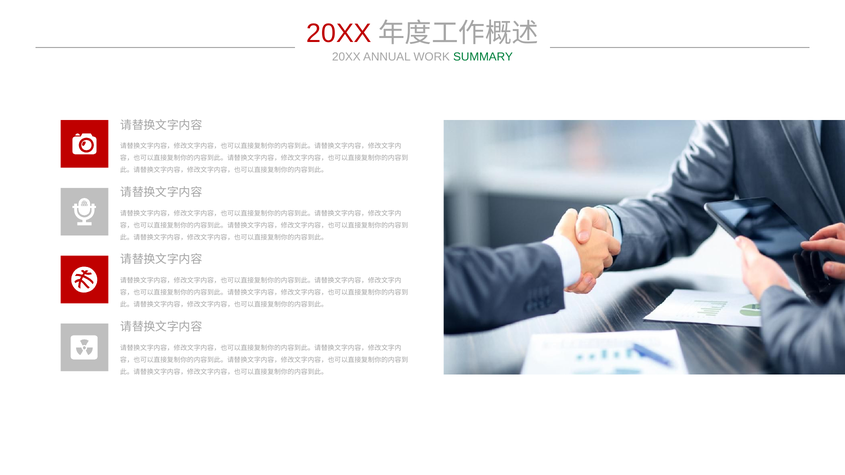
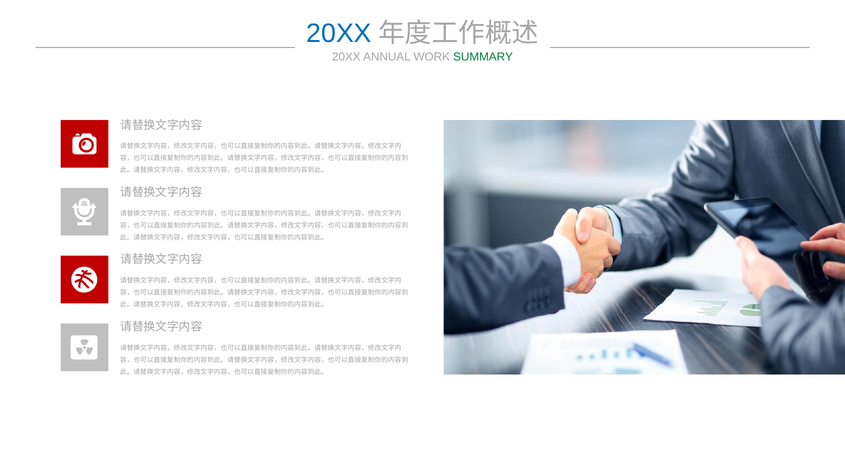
20XX colour: red -> blue (339, 33)
